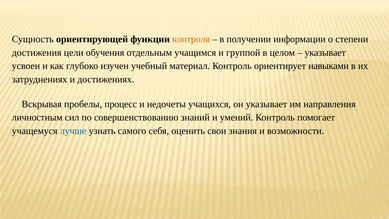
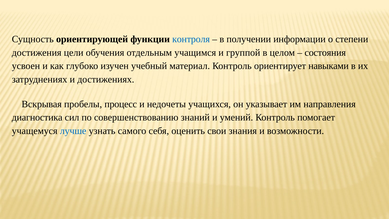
контроля colour: orange -> blue (191, 39)
указывает: указывает -> состояния (325, 53)
личностным: личностным -> диагностика (37, 117)
